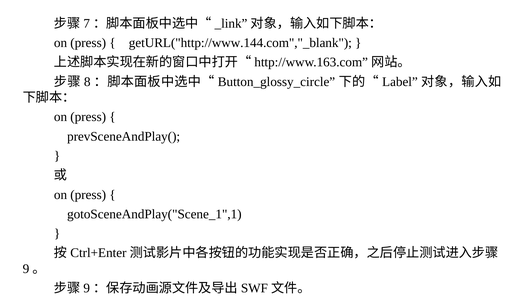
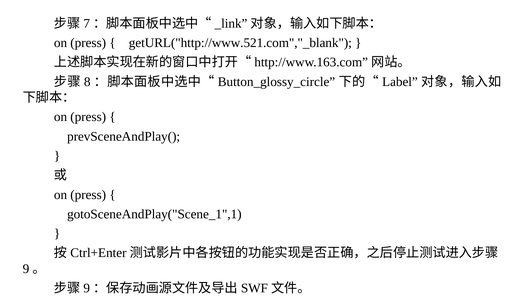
getURL("http://www.144.com","_blank: getURL("http://www.144.com","_blank -> getURL("http://www.521.com","_blank (240, 43)
